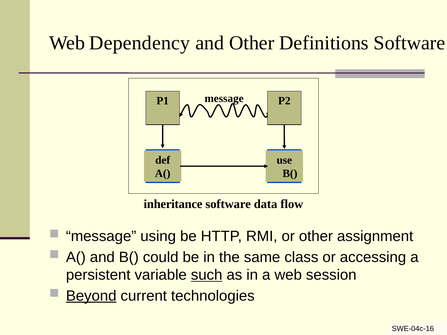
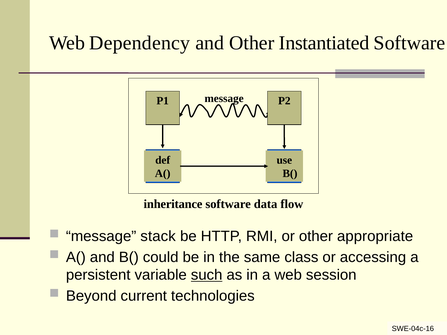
Definitions: Definitions -> Instantiated (324, 43)
using: using -> stack (158, 236)
assignment: assignment -> appropriate (375, 236)
Beyond underline: present -> none (91, 296)
